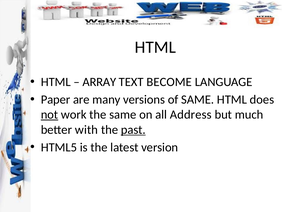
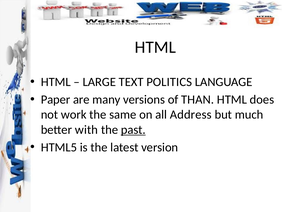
ARRAY: ARRAY -> LARGE (99, 82)
BECOME: BECOME -> POLITICS (169, 82)
of SAME: SAME -> THAN (198, 99)
not underline: present -> none (49, 114)
